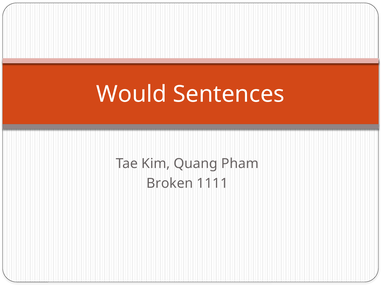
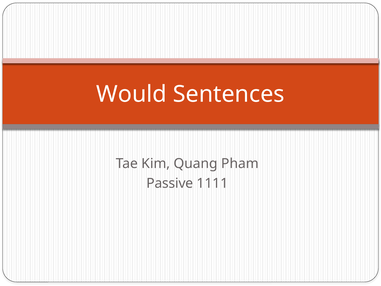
Broken: Broken -> Passive (170, 183)
